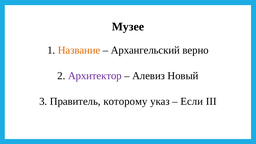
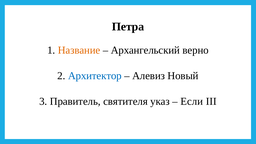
Музее: Музее -> Петра (128, 27)
Архитектор colour: purple -> blue (95, 76)
которому: которому -> святителя (125, 101)
